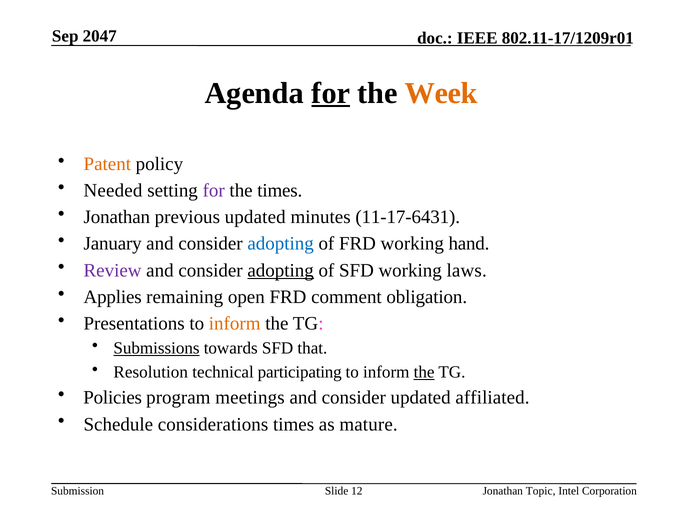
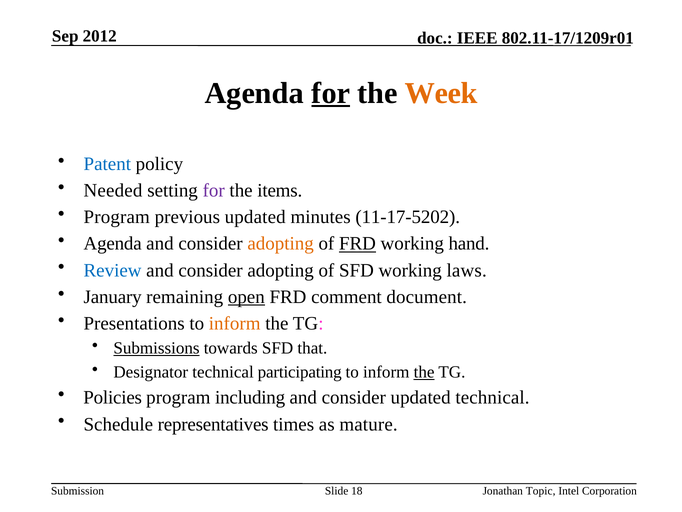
2047: 2047 -> 2012 (100, 36)
Patent colour: orange -> blue (107, 164)
the times: times -> items (280, 190)
Jonathan: Jonathan -> Program (117, 217)
11-17-6431: 11-17-6431 -> 11-17-5202 (408, 217)
January: January -> Agenda (113, 243)
adopting colour: blue -> orange (281, 243)
FRD underline: none -> present (357, 243)
Review colour: purple -> blue (113, 270)
adopting underline: present -> none (281, 270)
Applies: Applies -> January (113, 297)
open underline: none -> present (246, 297)
obligation: obligation -> document (427, 297)
Resolution: Resolution -> Designator (151, 372)
meetings: meetings -> including (250, 397)
updated affiliated: affiliated -> technical (492, 397)
considerations: considerations -> representatives (213, 424)
12: 12 -> 18 (357, 491)
